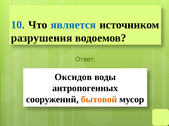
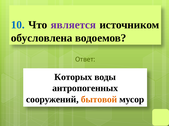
является colour: blue -> purple (73, 25)
разрушения: разрушения -> обусловлена (42, 38)
Оксидов: Оксидов -> Которых (73, 77)
